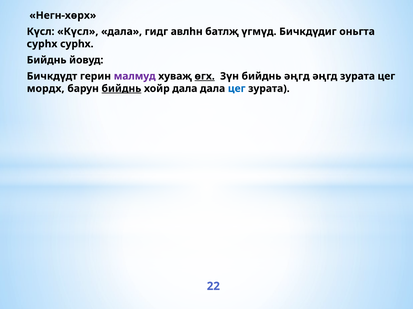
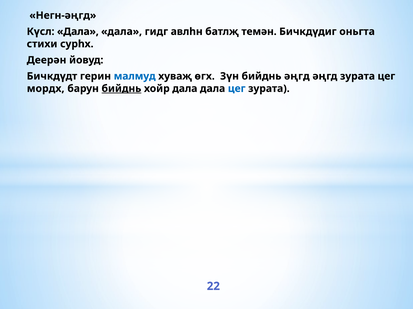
Негн-хөрх: Негн-хөрх -> Негн-әңгд (63, 15)
Күсл Күсл: Күсл -> Дала (78, 32)
үгмүд: үгмүд -> темән (259, 32)
сурhх: сурhх -> стихи (42, 44)
Бийднь: Бийднь -> Деерән (47, 60)
малмуд colour: purple -> blue (135, 76)
өгх underline: present -> none (205, 76)
